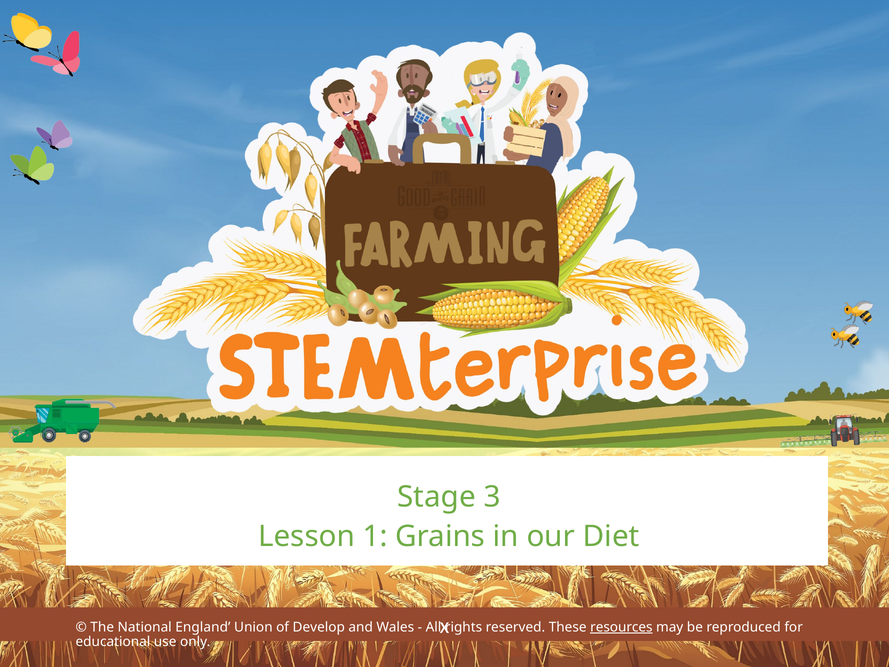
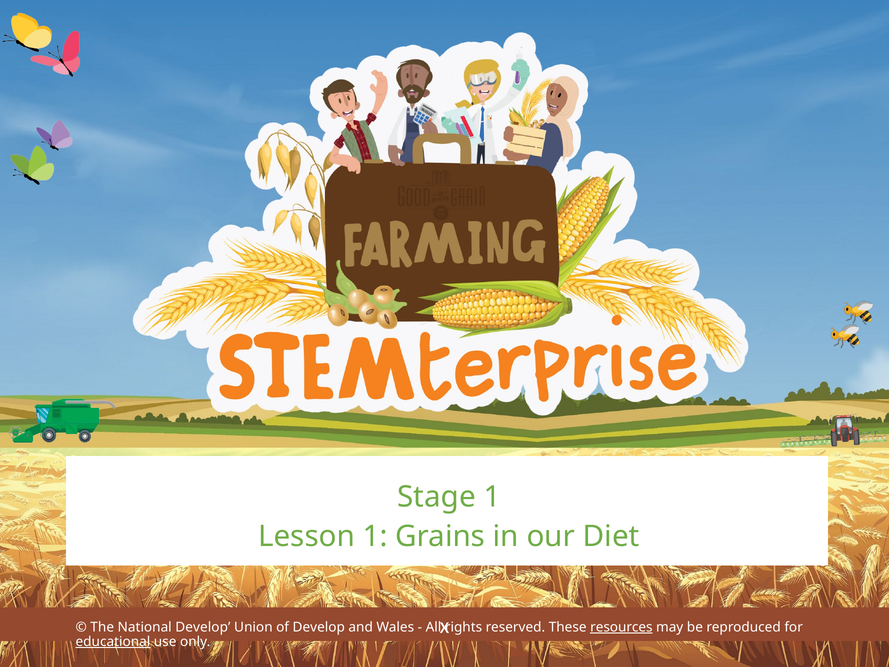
Stage 3: 3 -> 1 (492, 497)
National England: England -> Develop (203, 627)
educational underline: none -> present (113, 642)
